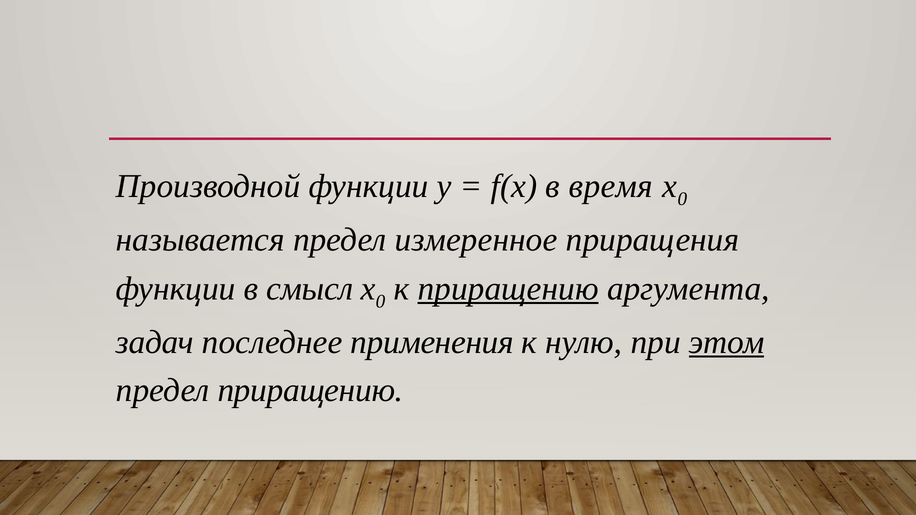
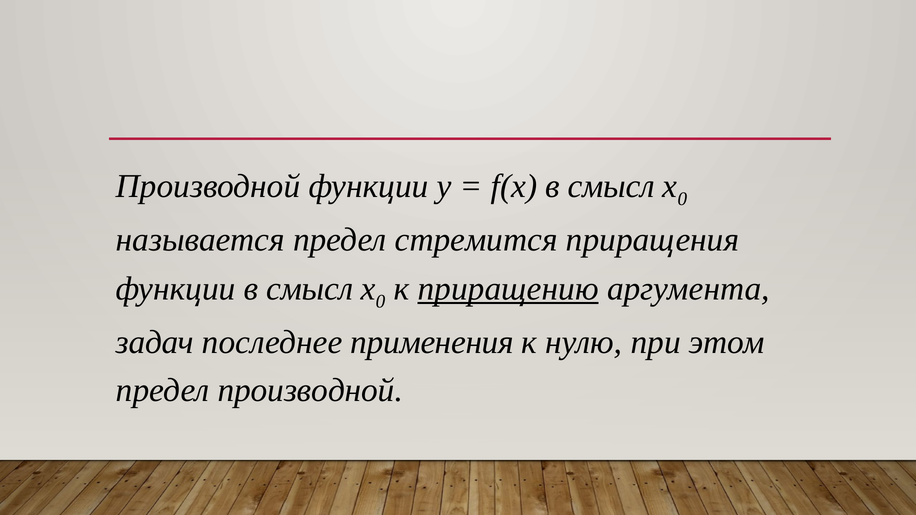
f(x в время: время -> смысл (611, 186)
измеренное: измеренное -> стремится (476, 240)
этом underline: present -> none (727, 342)
предел приращению: приращению -> производной (310, 390)
